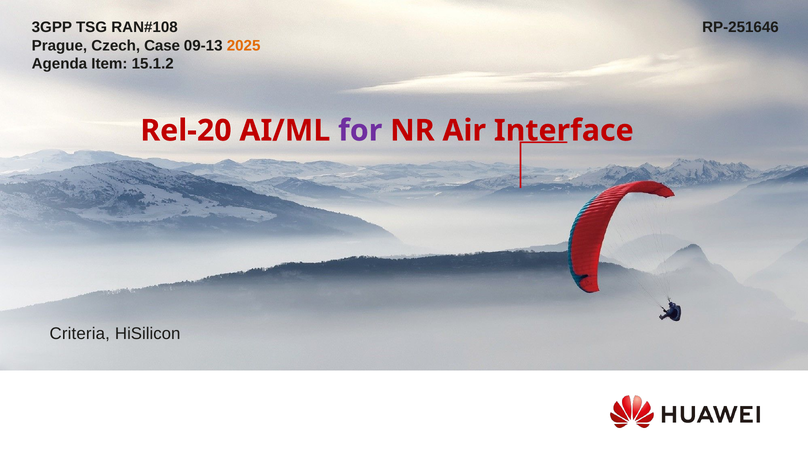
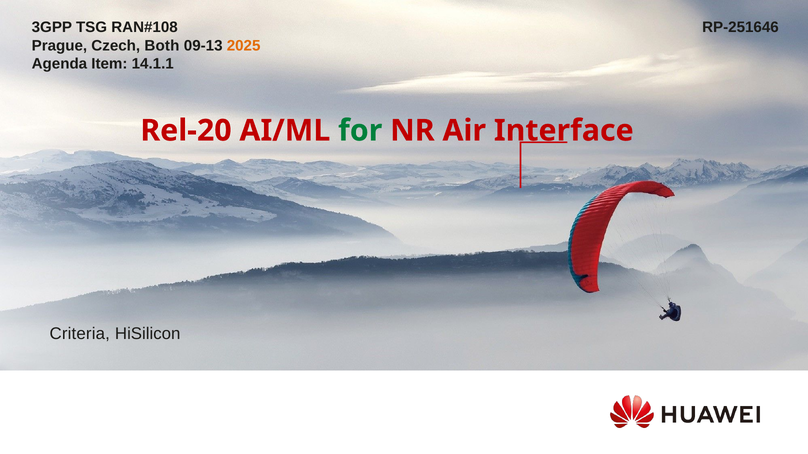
Case: Case -> Both (162, 46)
15.1.2: 15.1.2 -> 14.1.1 (153, 64)
for colour: purple -> green (360, 131)
